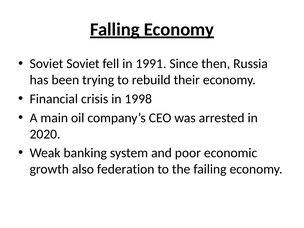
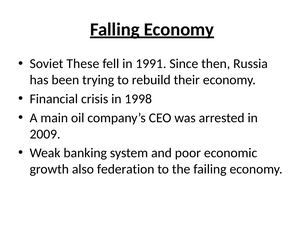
Soviet Soviet: Soviet -> These (83, 64)
2020: 2020 -> 2009 (45, 134)
